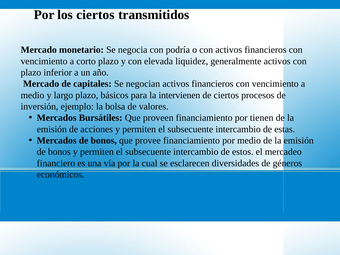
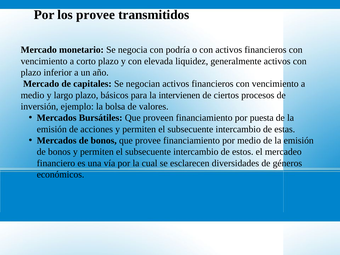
los ciertos: ciertos -> provee (96, 15)
tienen: tienen -> puesta (262, 118)
